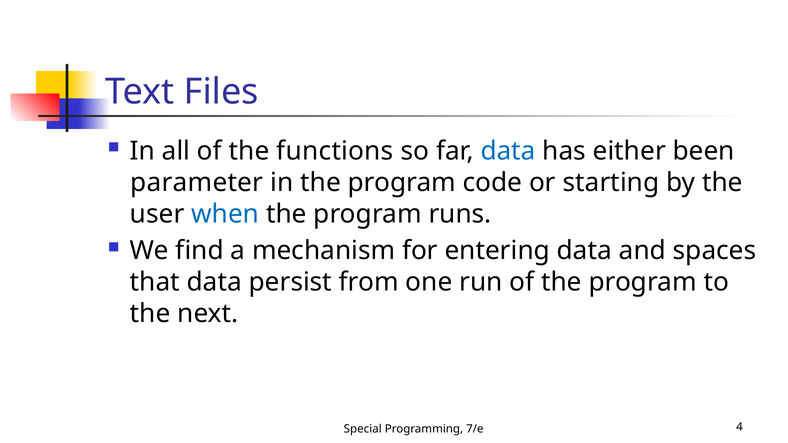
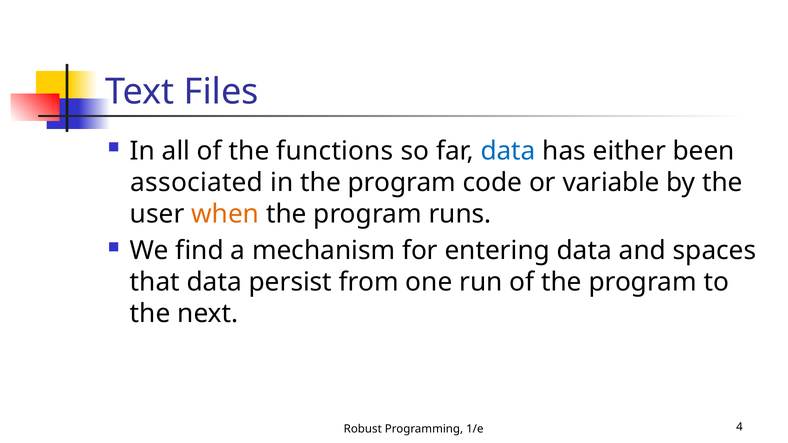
parameter: parameter -> associated (197, 182)
starting: starting -> variable (611, 182)
when colour: blue -> orange (225, 214)
Special: Special -> Robust (363, 429)
7/e: 7/e -> 1/e (475, 429)
